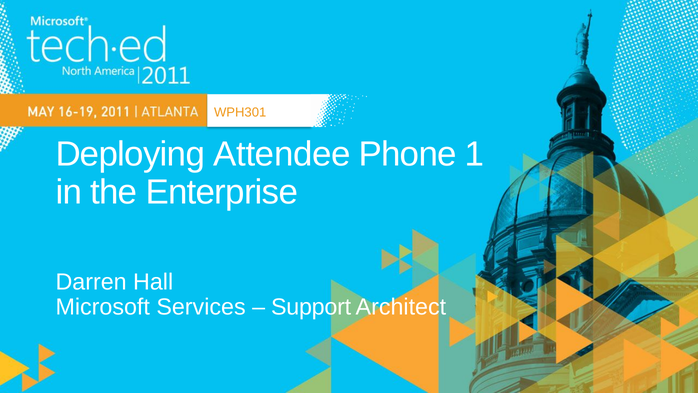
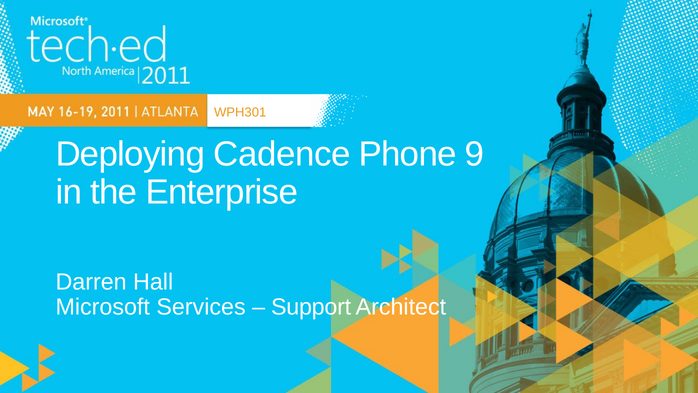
Attendee: Attendee -> Cadence (282, 154)
1: 1 -> 9 (475, 154)
